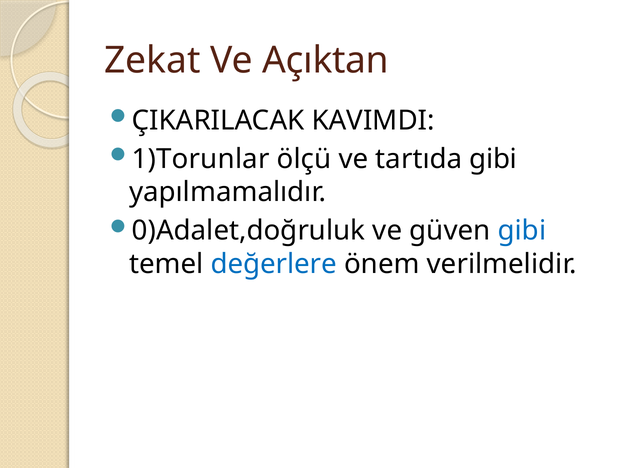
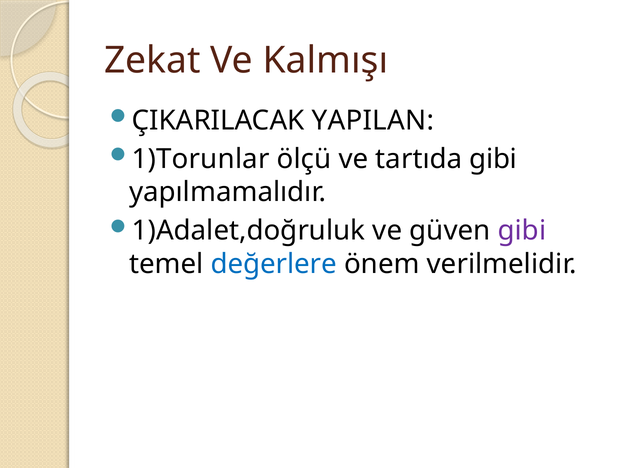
Açıktan: Açıktan -> Kalmışı (325, 60)
KAVIMDI: KAVIMDI -> YAPILAN (373, 120)
0)Adalet,doğruluk: 0)Adalet,doğruluk -> 1)Adalet,doğruluk (249, 231)
gibi colour: blue -> purple (522, 231)
